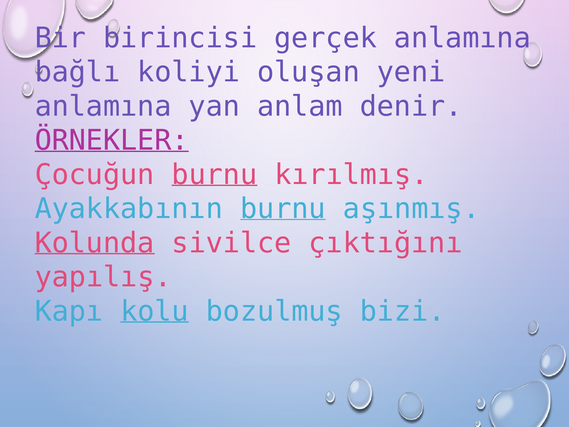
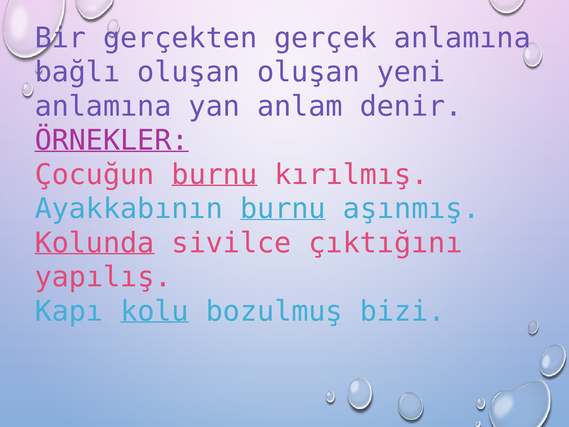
birincisi: birincisi -> gerçekten (180, 38)
bağlı koliyi: koliyi -> oluşan (189, 72)
